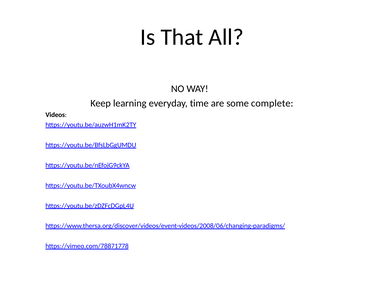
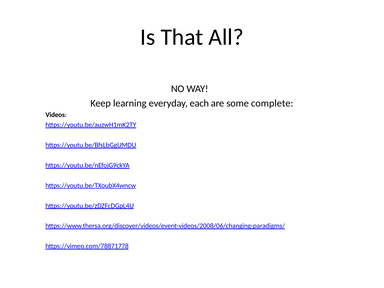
time: time -> each (199, 103)
